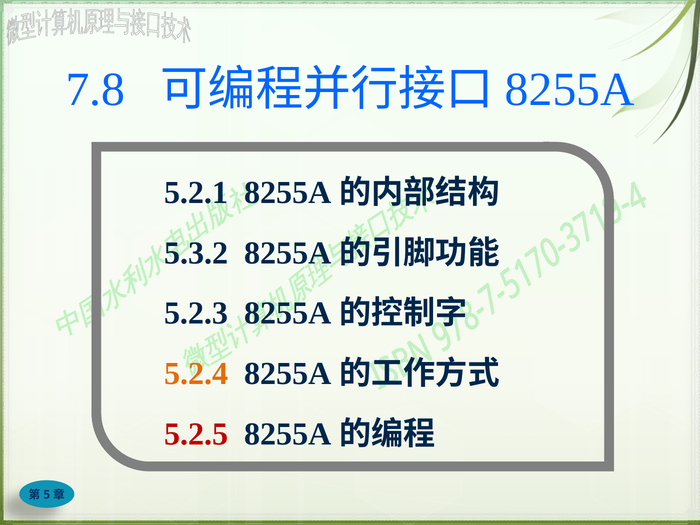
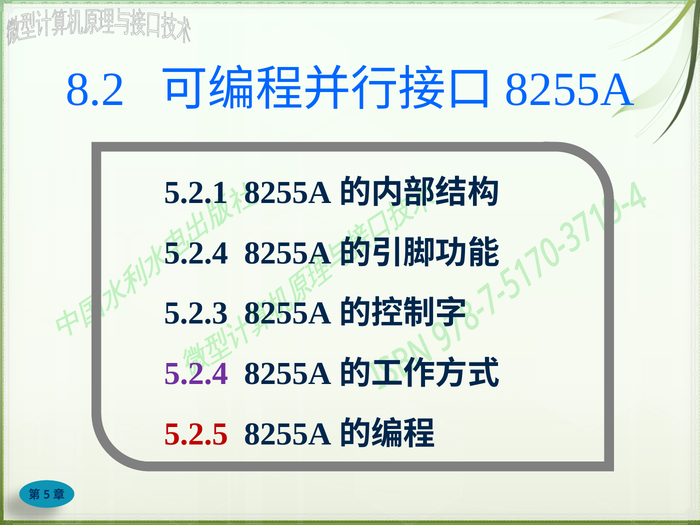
7.8: 7.8 -> 8.2 (95, 90)
5.3.2: 5.3.2 -> 5.2.4 (196, 253)
5.2.4 colour: orange -> purple (196, 374)
